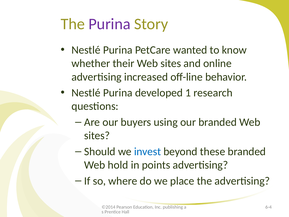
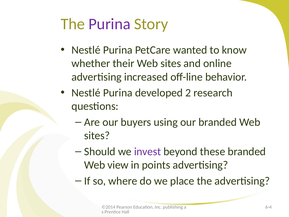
1: 1 -> 2 (188, 93)
invest colour: blue -> purple (148, 151)
hold: hold -> view (118, 165)
